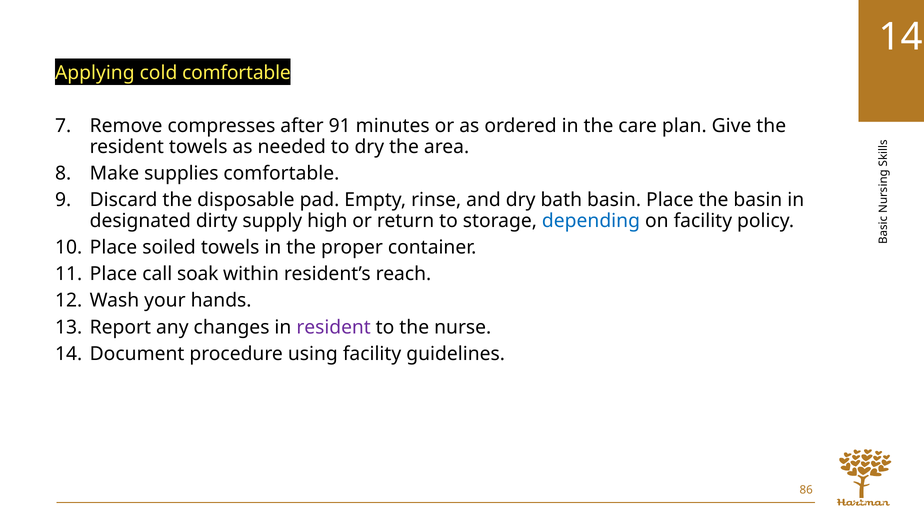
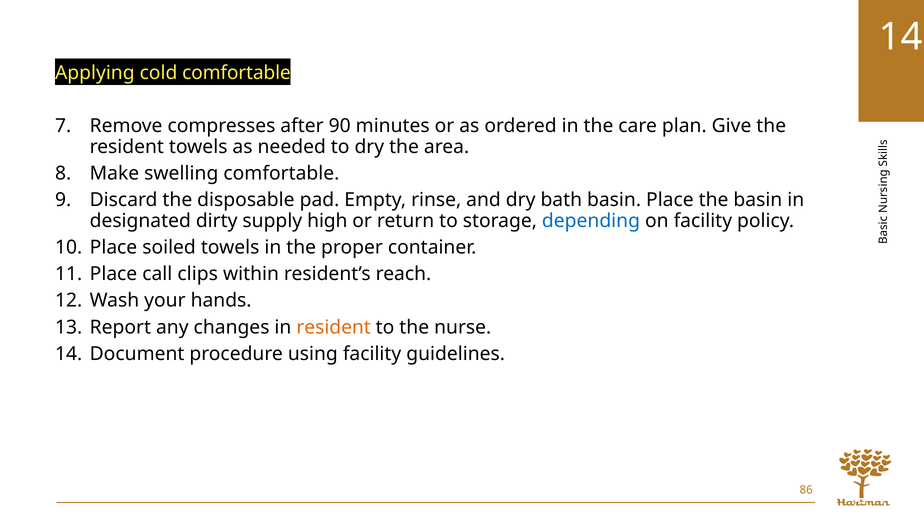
91: 91 -> 90 (340, 126)
supplies: supplies -> swelling (181, 173)
soak: soak -> clips (198, 274)
resident colour: purple -> orange (334, 327)
